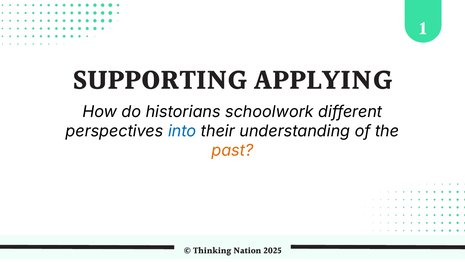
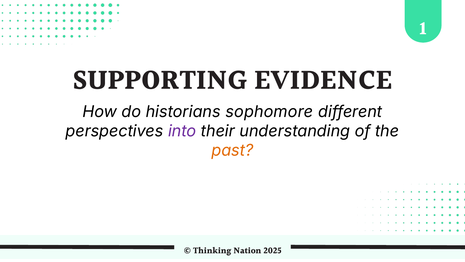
APPLYING: APPLYING -> EVIDENCE (323, 81)
schoolwork: schoolwork -> sophomore (269, 112)
into colour: blue -> purple (182, 131)
